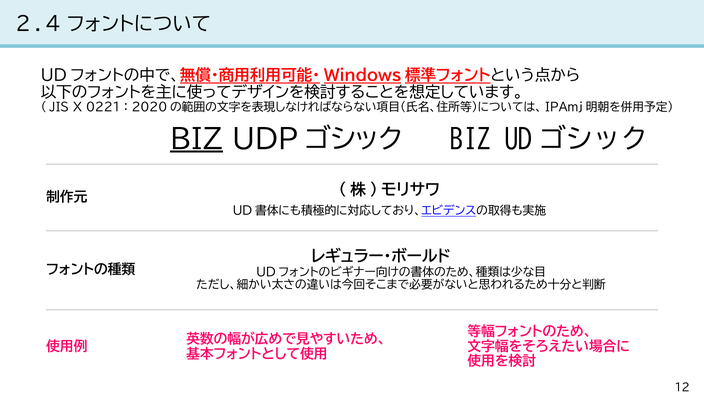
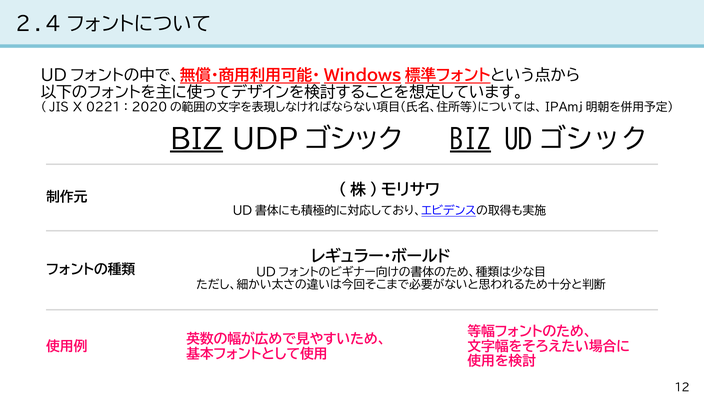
BIZ underline: none -> present (470, 140)
